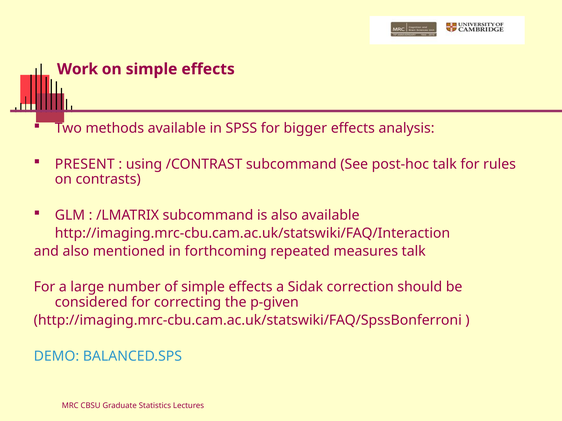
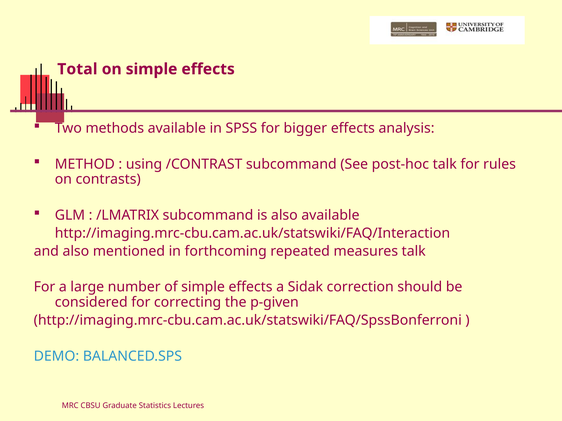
Work: Work -> Total (77, 69)
PRESENT: PRESENT -> METHOD (85, 164)
